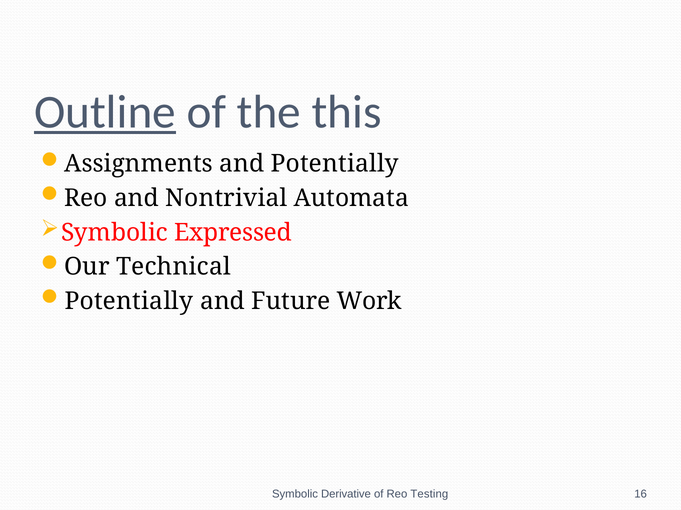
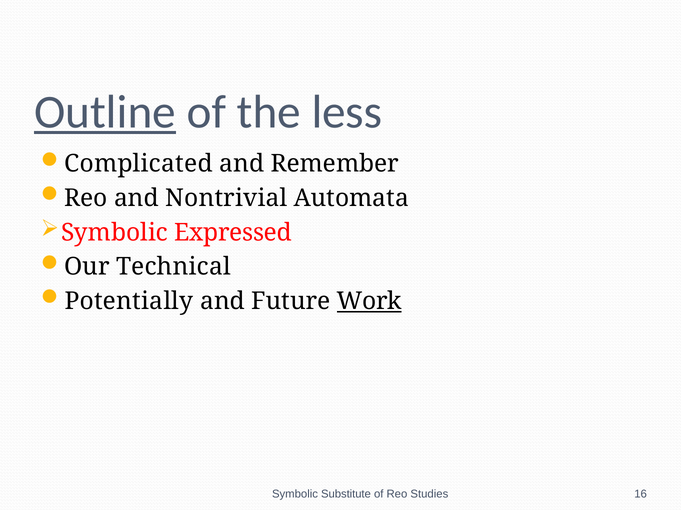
this: this -> less (347, 113)
Assignments: Assignments -> Complicated (138, 164)
and Potentially: Potentially -> Remember (335, 164)
Work underline: none -> present (369, 302)
Derivative: Derivative -> Substitute (346, 495)
Testing: Testing -> Studies (429, 495)
